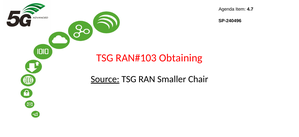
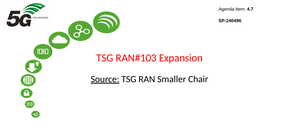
Obtaining: Obtaining -> Expansion (181, 58)
